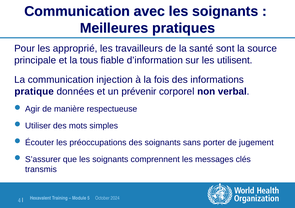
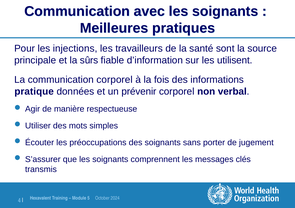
approprié: approprié -> injections (75, 49)
tous: tous -> sûrs (89, 60)
communication injection: injection -> corporel (115, 80)
